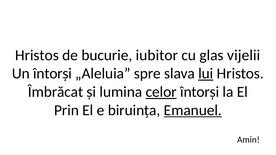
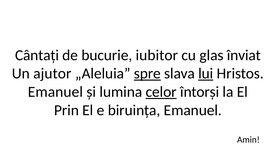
Hristos: Hristos -> Cântați (37, 55)
vijelii: vijelii -> înviat (244, 55)
Un întorși: întorși -> ajutor (52, 74)
spre underline: none -> present (147, 74)
Îmbrăcat: Îmbrăcat -> Emanuel (55, 92)
Emanuel underline: present -> none (193, 110)
